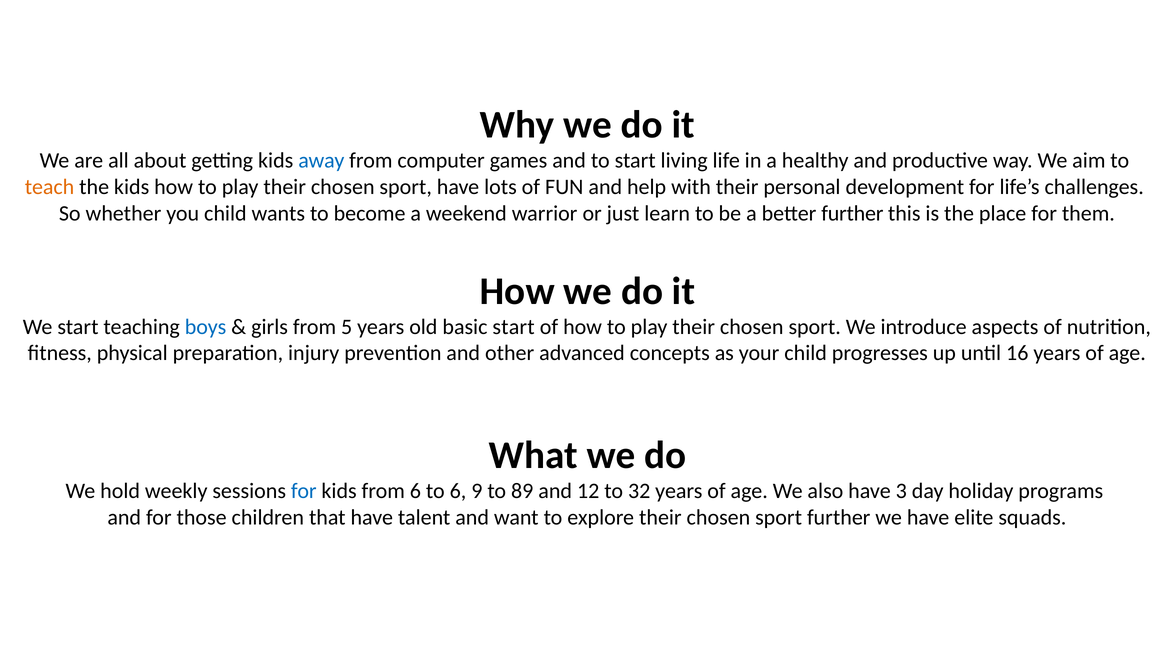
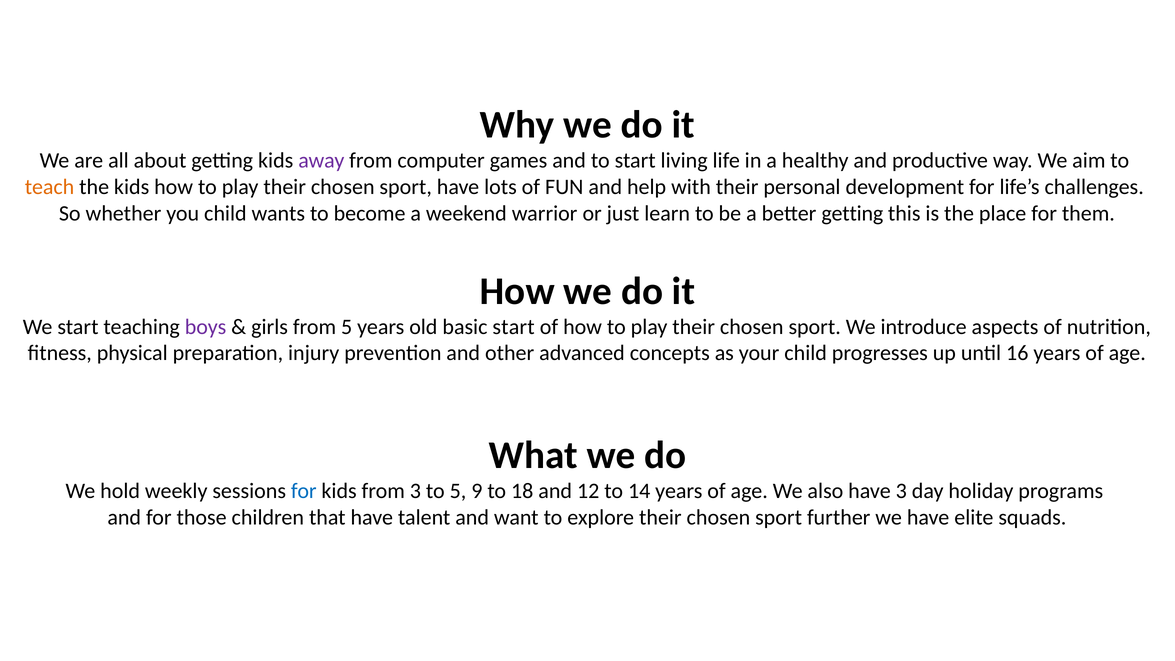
away colour: blue -> purple (321, 160)
better further: further -> getting (852, 213)
boys colour: blue -> purple (206, 327)
from 6: 6 -> 3 (415, 491)
to 6: 6 -> 5 (458, 491)
89: 89 -> 18 (522, 491)
32: 32 -> 14 (639, 491)
